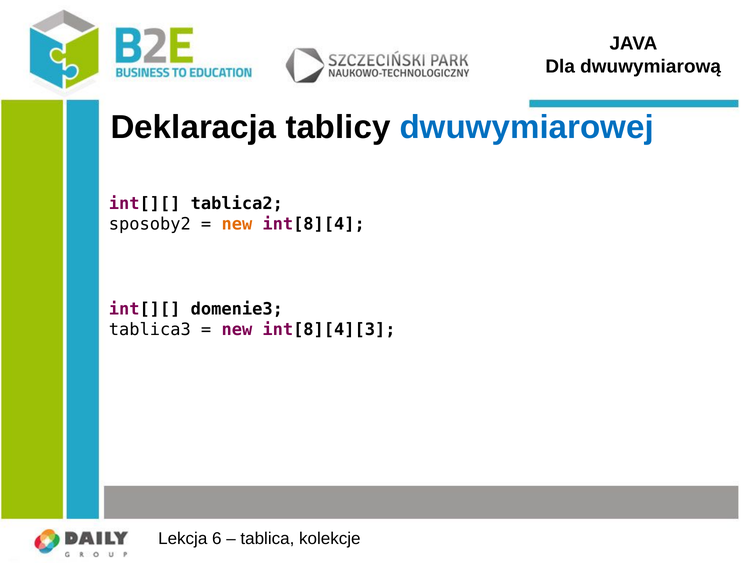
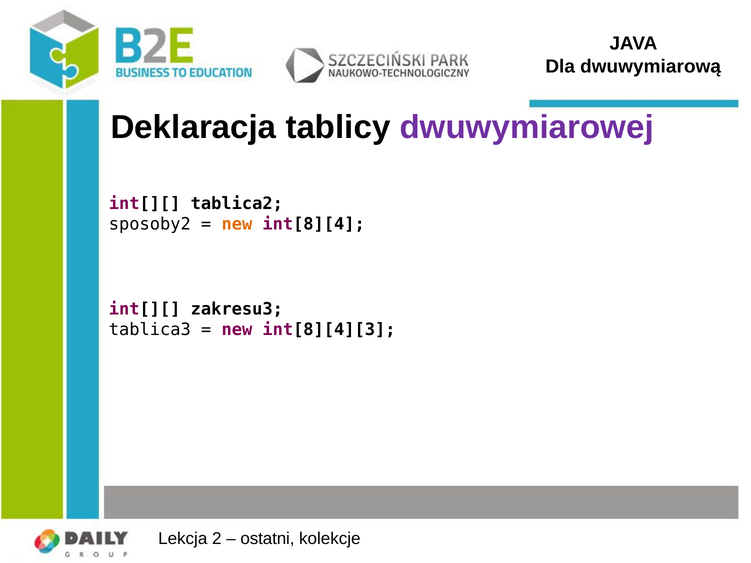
dwuwymiarowej colour: blue -> purple (527, 127)
domenie3: domenie3 -> zakresu3 (237, 309)
6: 6 -> 2 (217, 539)
tablica: tablica -> ostatni (267, 539)
